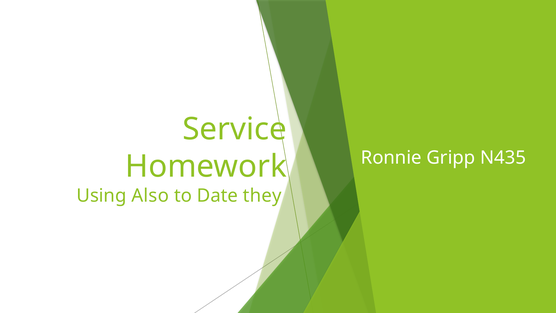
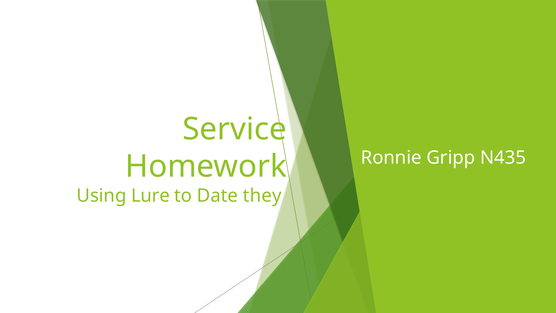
Also: Also -> Lure (150, 196)
